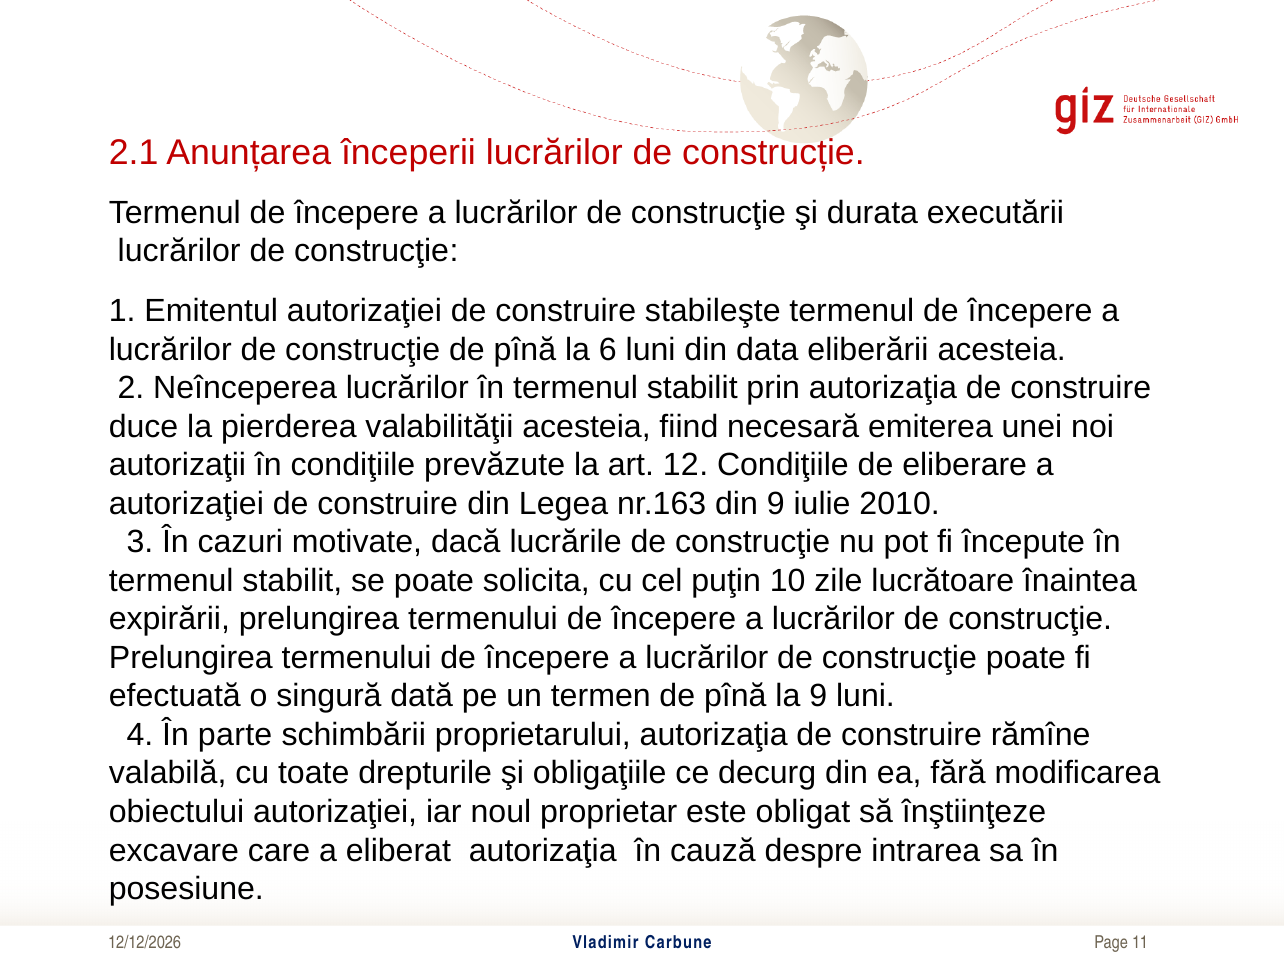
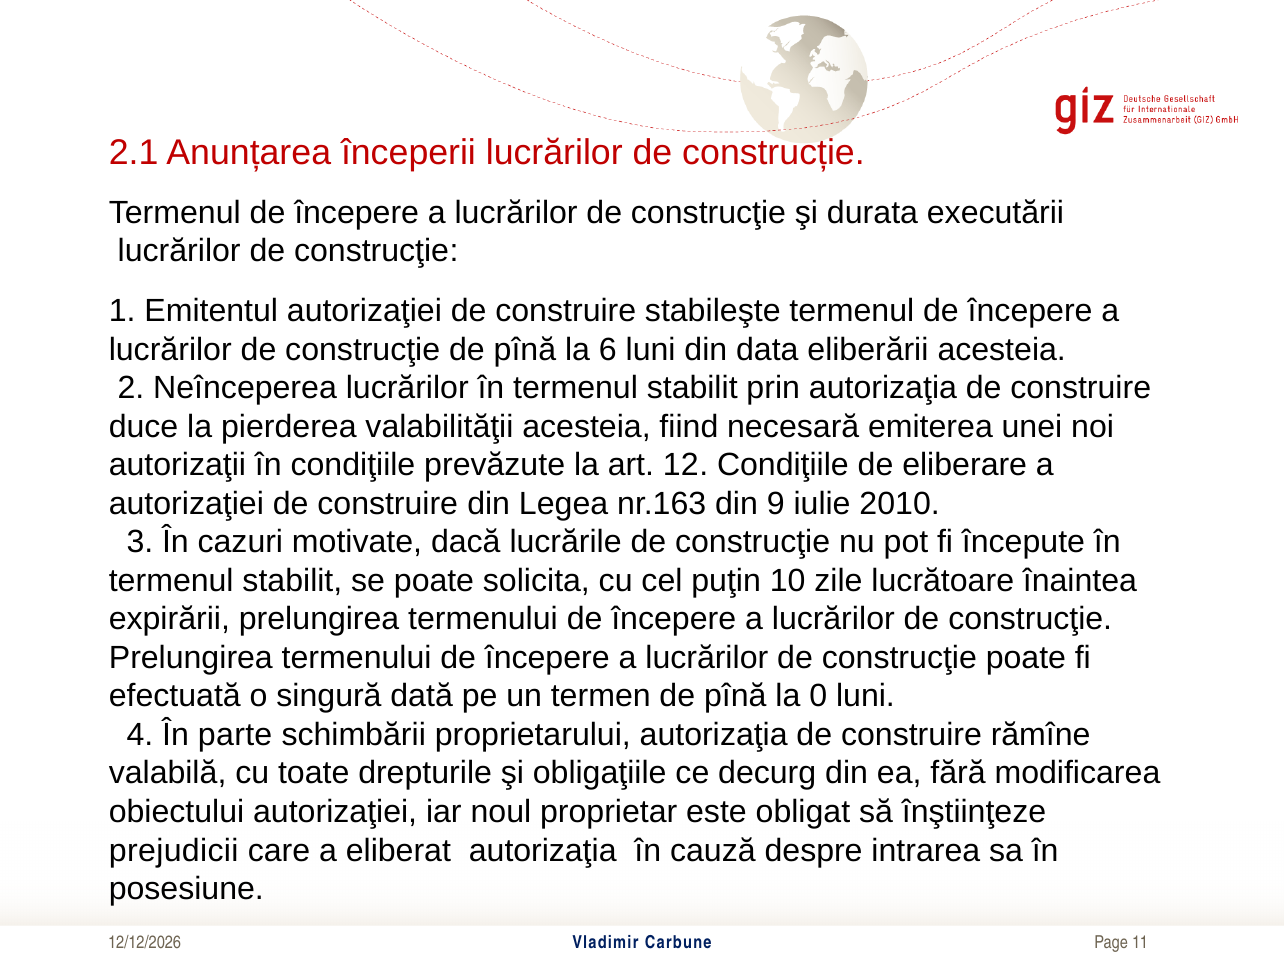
la 9: 9 -> 0 (818, 696)
excavare: excavare -> prejudicii (174, 850)
